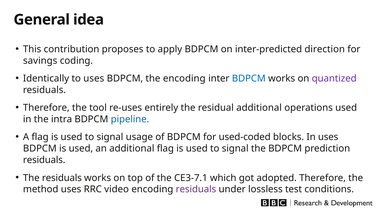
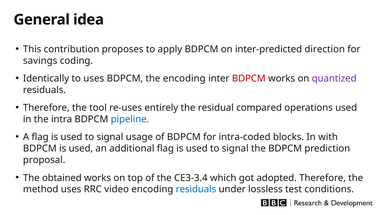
BDPCM colour: blue -> red (249, 79)
residual additional: additional -> compared (259, 108)
used-coded: used-coded -> intra-coded (245, 137)
In uses: uses -> with (328, 137)
residuals: residuals -> proposal (44, 160)
The residuals: residuals -> obtained (62, 178)
CE3-7.1: CE3-7.1 -> CE3-3.4 (191, 178)
residuals colour: purple -> blue (196, 190)
